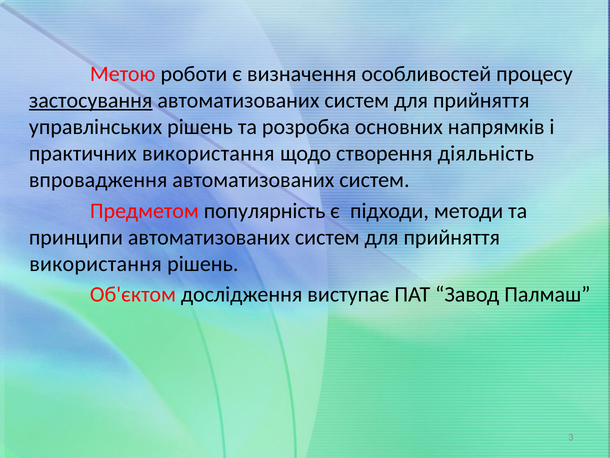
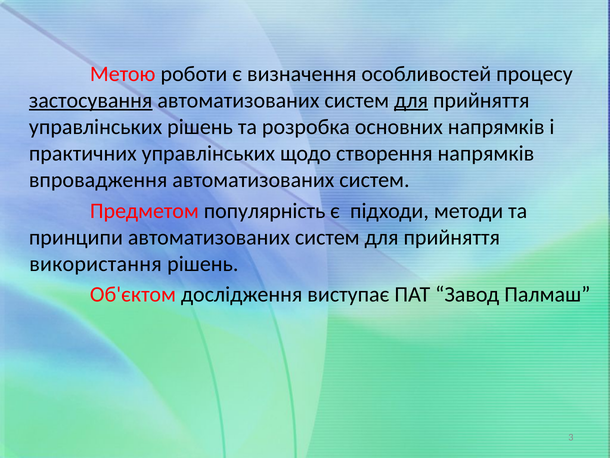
для underline: none -> present (411, 100)
практичних використання: використання -> управлінських (208, 153)
створення діяльність: діяльність -> напрямків (486, 153)
